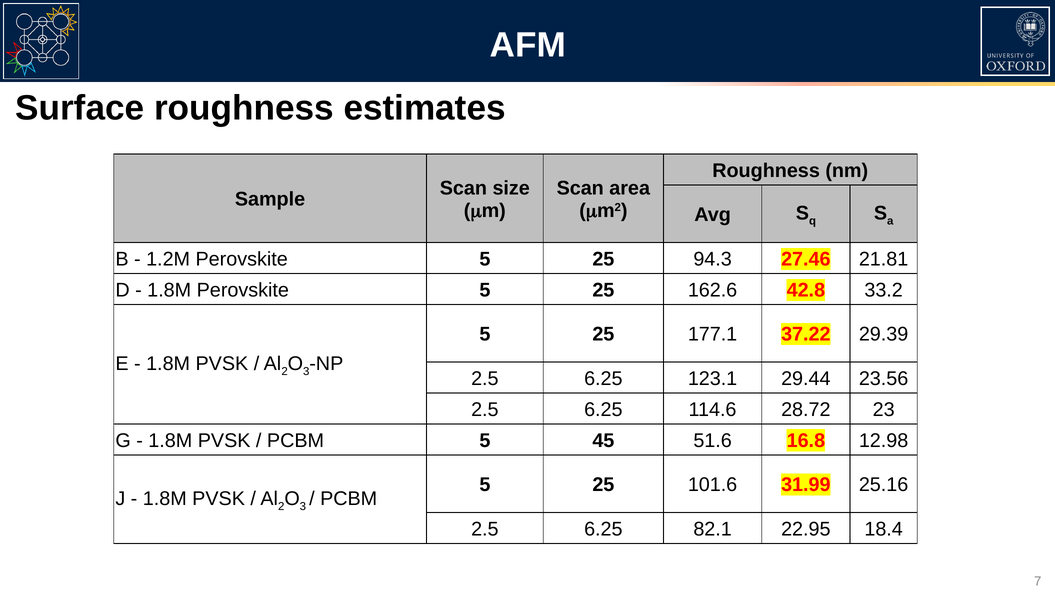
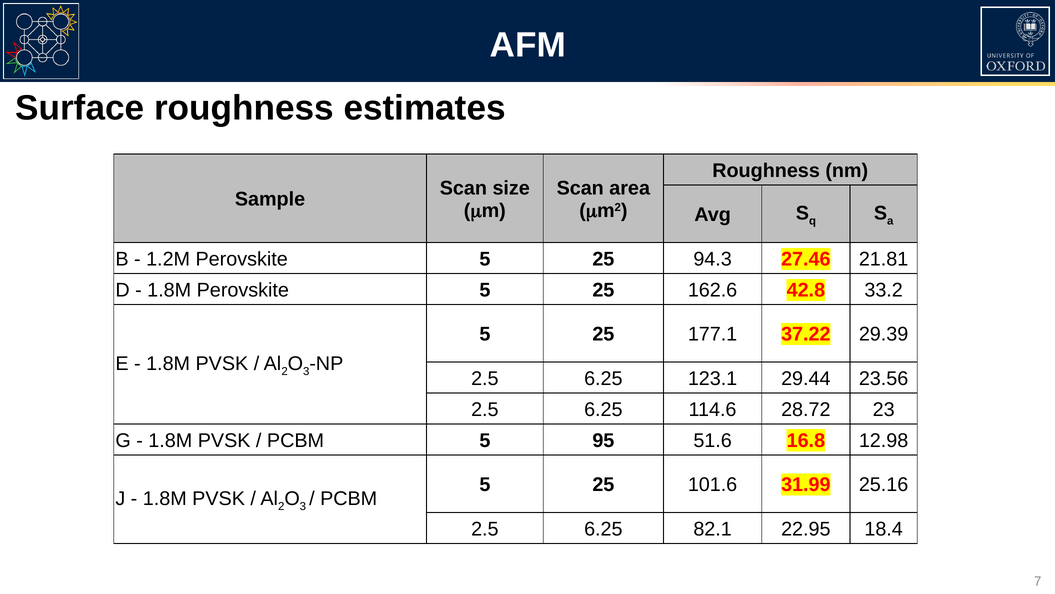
45: 45 -> 95 (603, 440)
